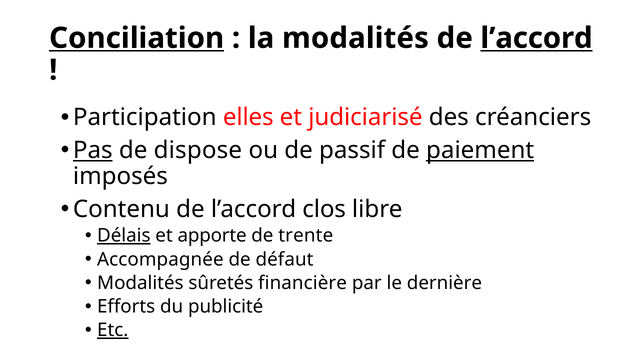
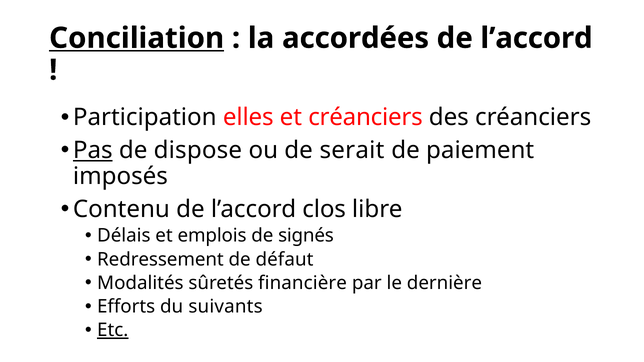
la modalités: modalités -> accordées (356, 38)
l’accord underline: present -> none (537, 38)
et judiciarisé: judiciarisé -> créanciers (366, 118)
passif: passif -> serait (352, 150)
paiement underline: present -> none (480, 150)
Délais underline: present -> none (124, 236)
apporte: apporte -> emplois (212, 236)
trente: trente -> signés (306, 236)
Accompagnée: Accompagnée -> Redressement (160, 260)
publicité: publicité -> suivants (226, 307)
